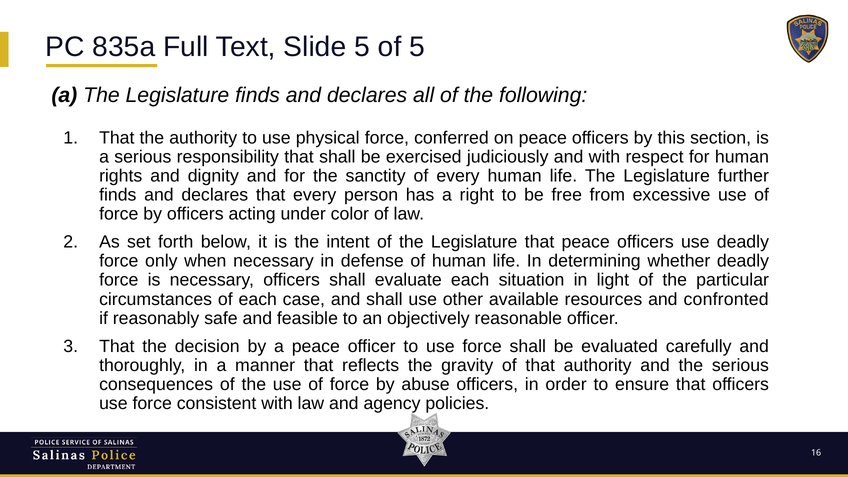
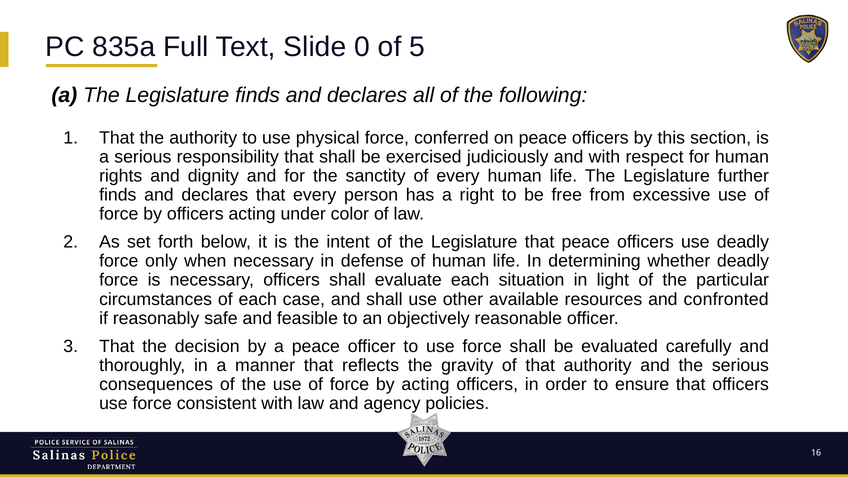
Slide 5: 5 -> 0 (362, 47)
by abuse: abuse -> acting (425, 384)
